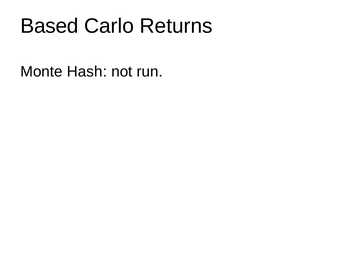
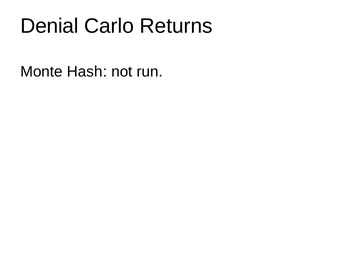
Based: Based -> Denial (49, 26)
